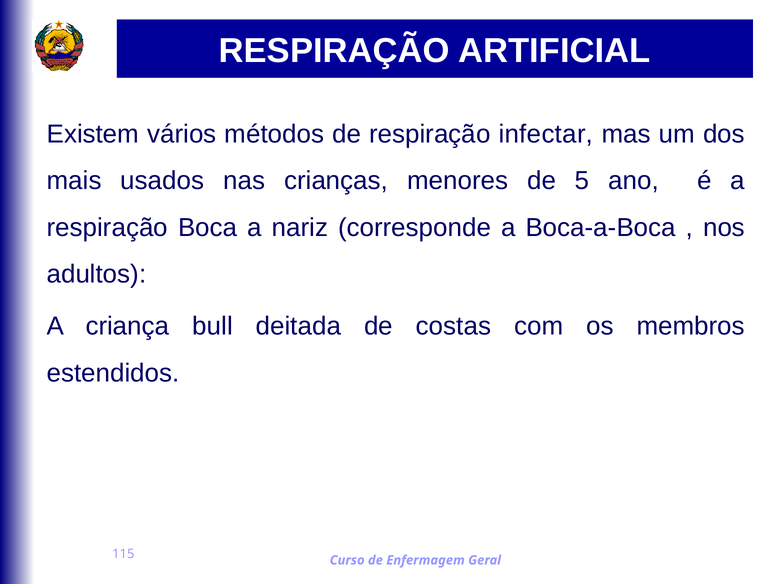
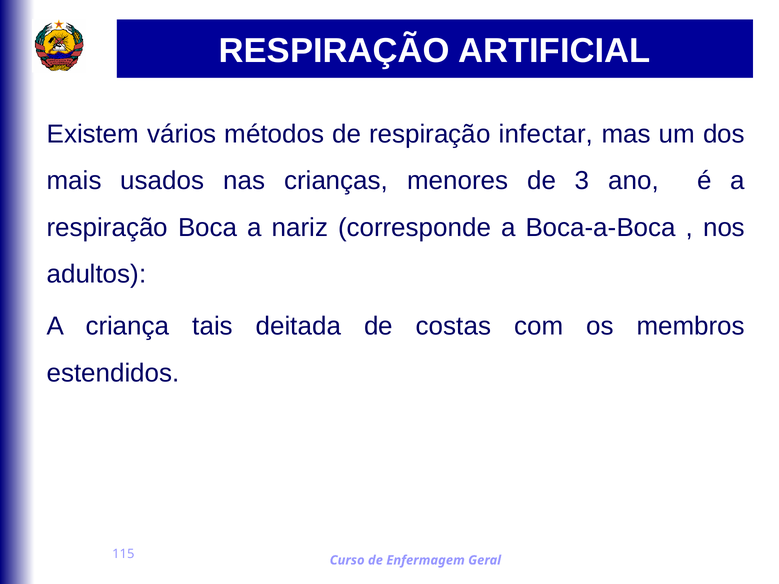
5: 5 -> 3 (582, 181)
bull: bull -> tais (213, 326)
